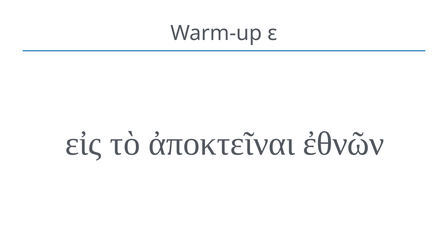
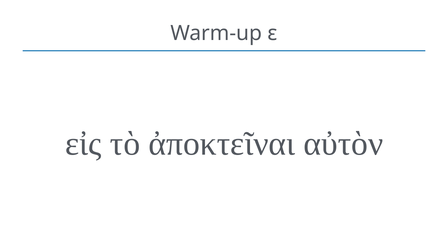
ἐθνῶν: ἐθνῶν -> αὐτὸν (343, 144)
